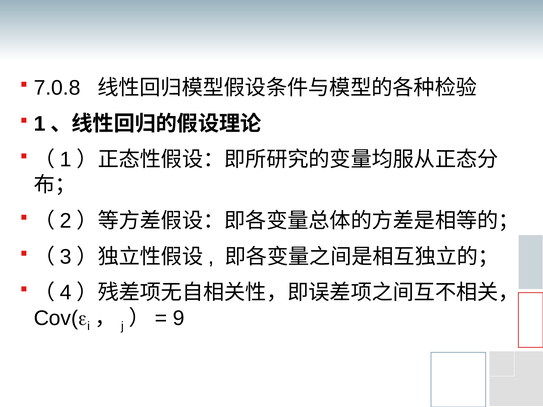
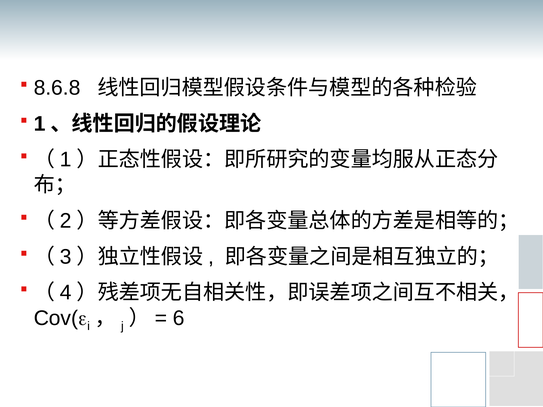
7.0.8: 7.0.8 -> 8.6.8 (57, 88)
9: 9 -> 6 (179, 318)
